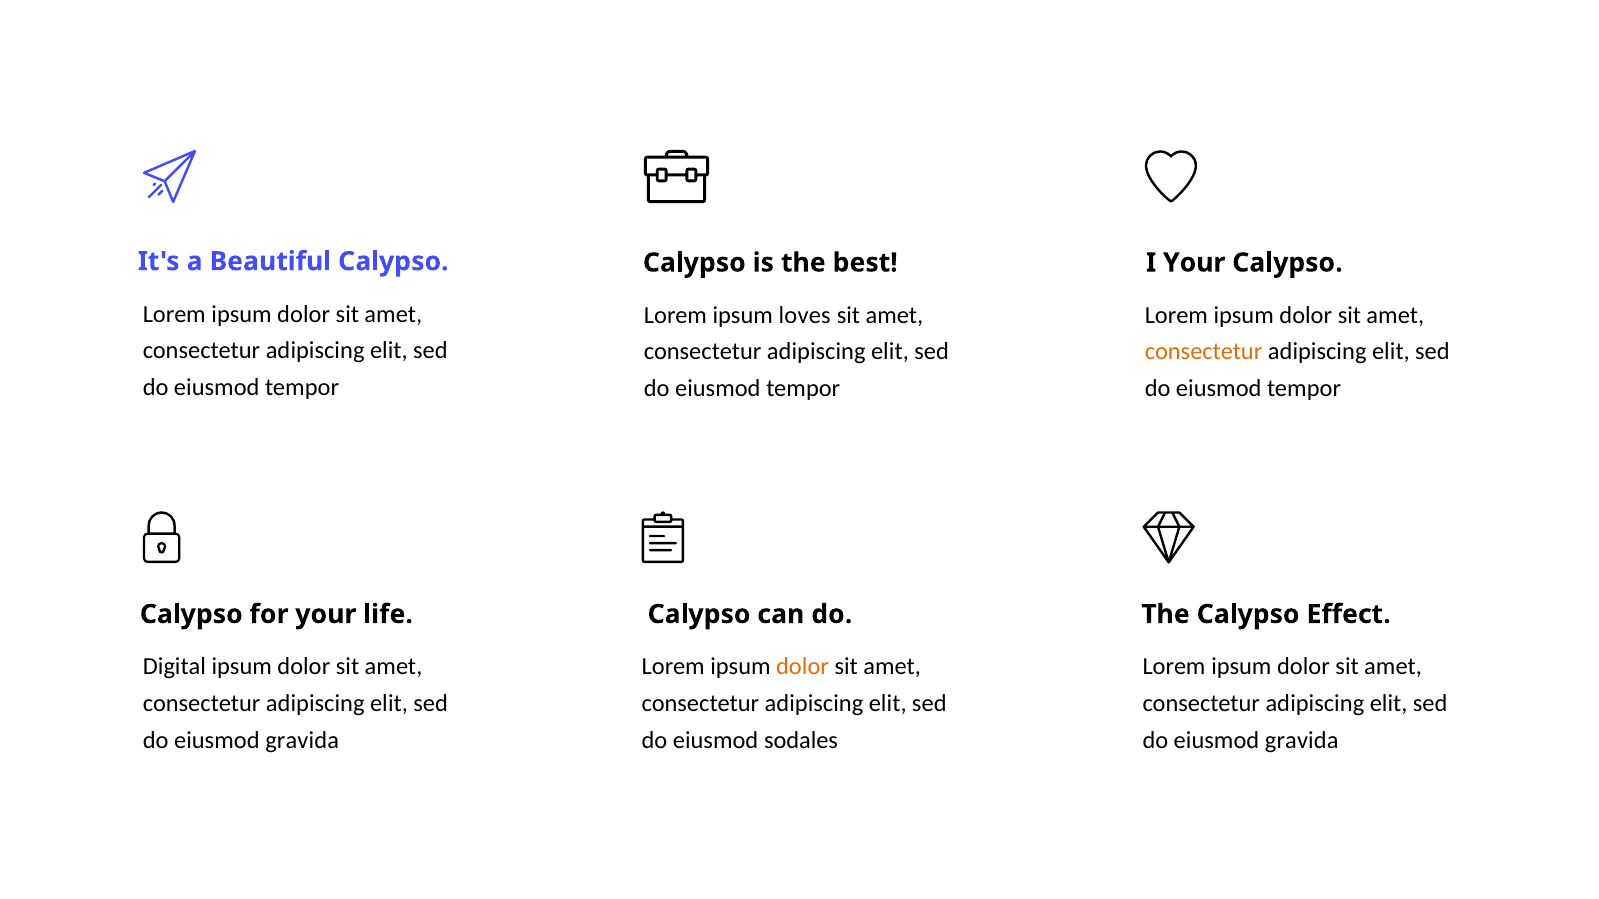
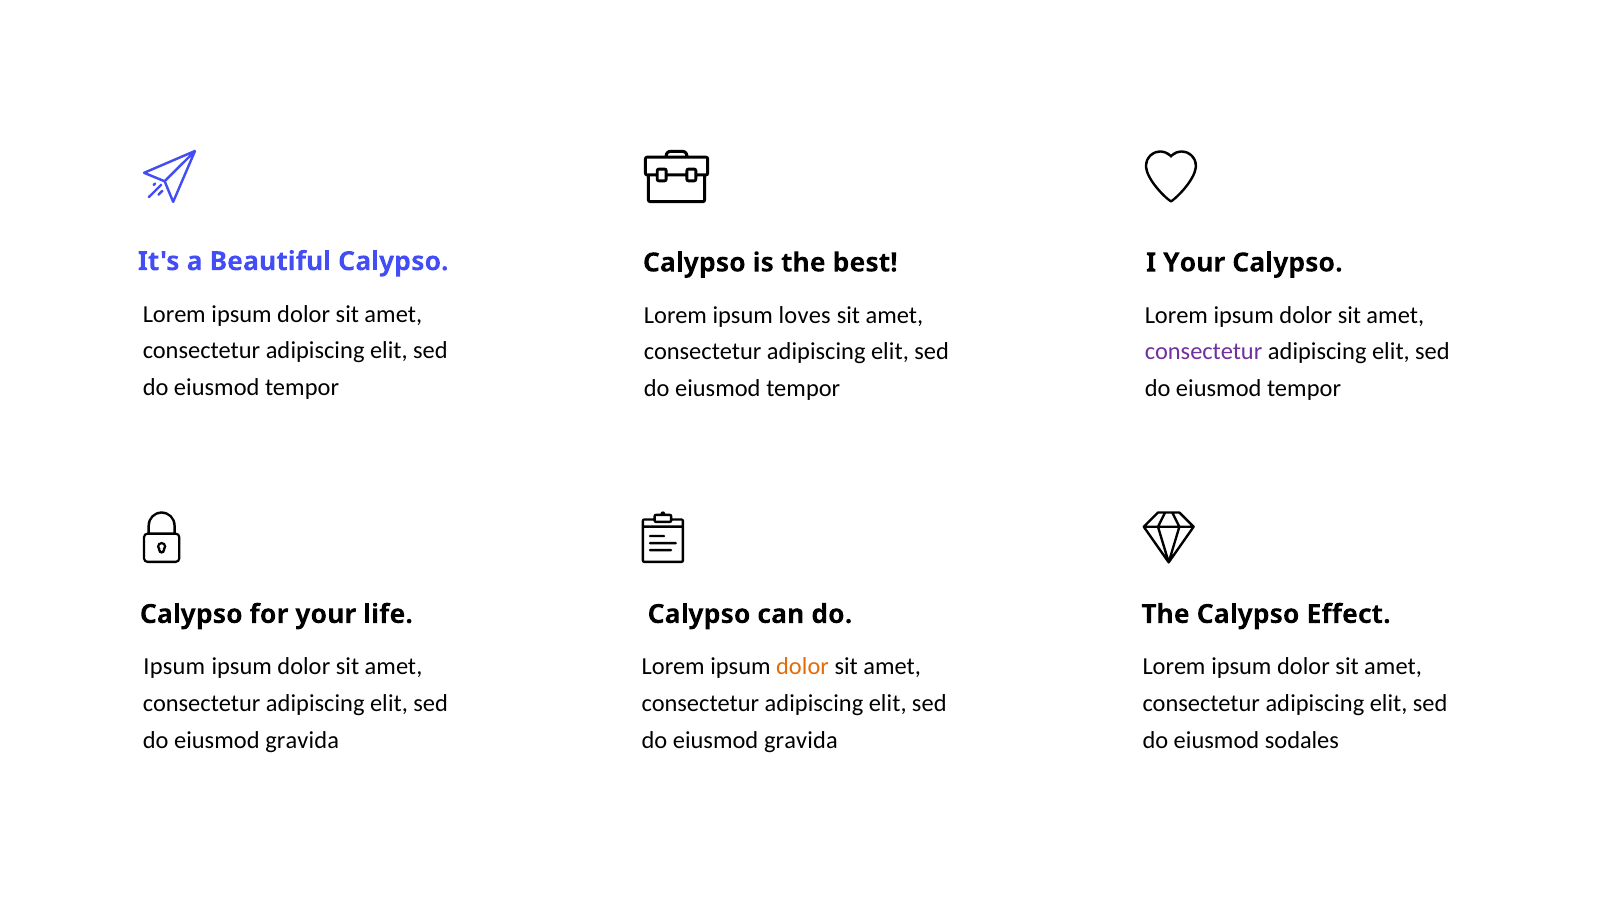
consectetur colour: orange -> purple (1204, 352)
Digital: Digital -> Ipsum (174, 667)
sodales: sodales -> gravida (801, 740)
gravida: gravida -> sodales (1302, 740)
